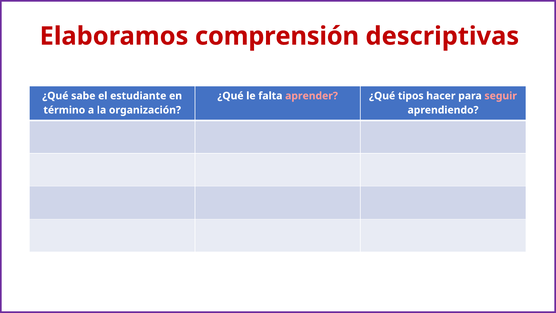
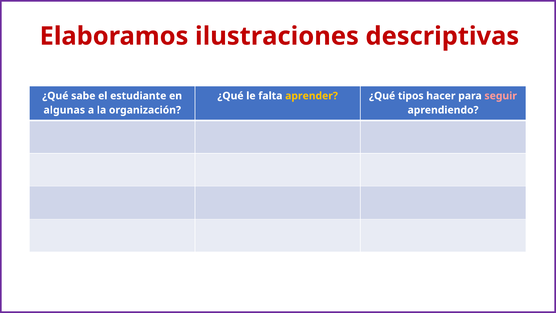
comprensión: comprensión -> ilustraciones (277, 36)
aprender colour: pink -> yellow (312, 96)
término: término -> algunas (64, 110)
